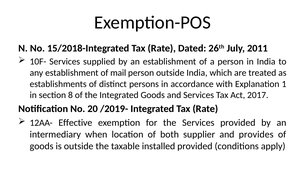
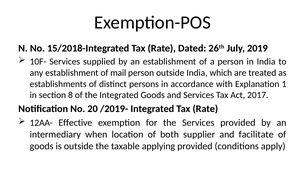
2011: 2011 -> 2019 (257, 48)
provides: provides -> facilitate (256, 135)
installed: installed -> applying (159, 147)
